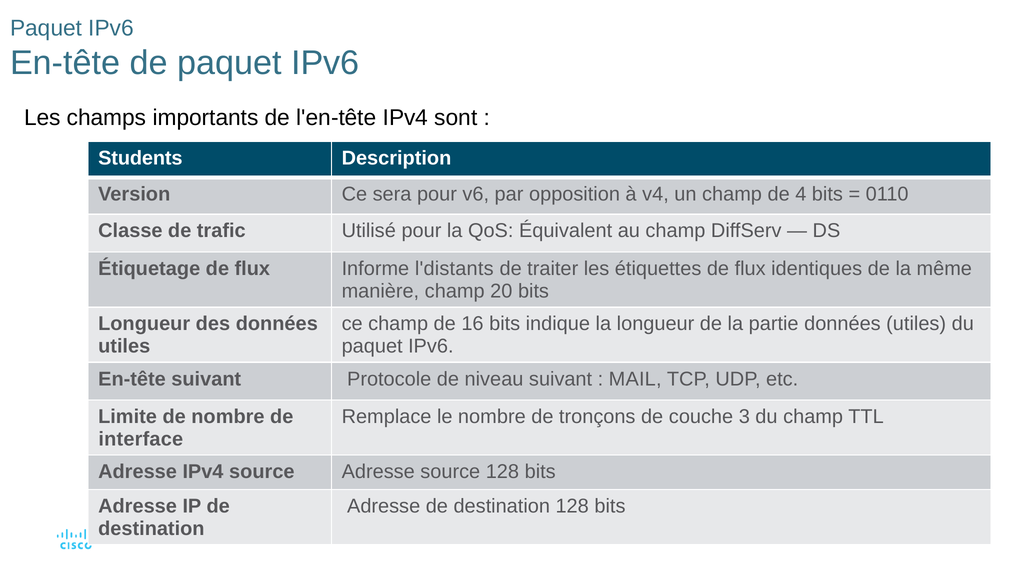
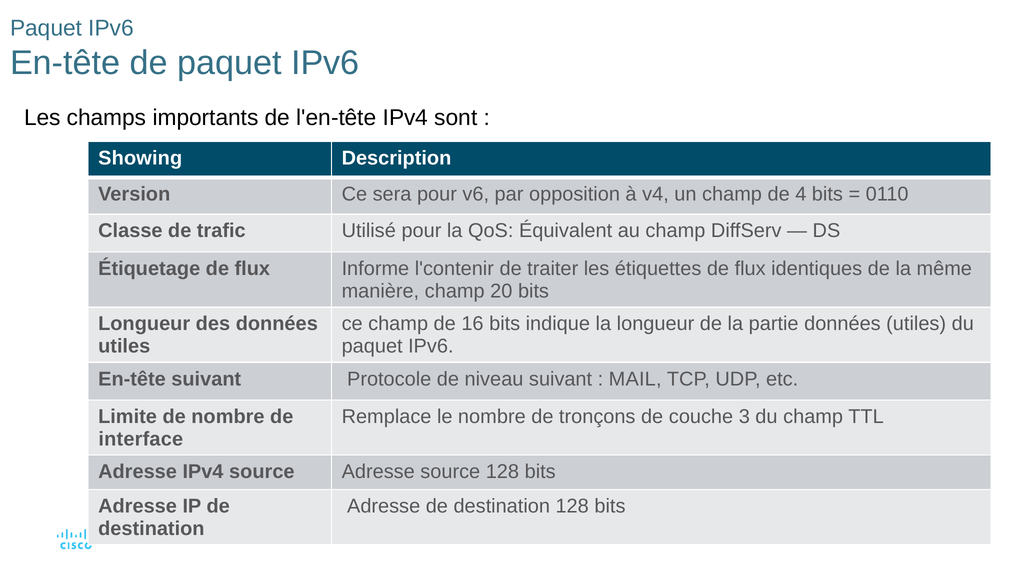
Students: Students -> Showing (140, 158)
l'distants: l'distants -> l'contenir (454, 269)
